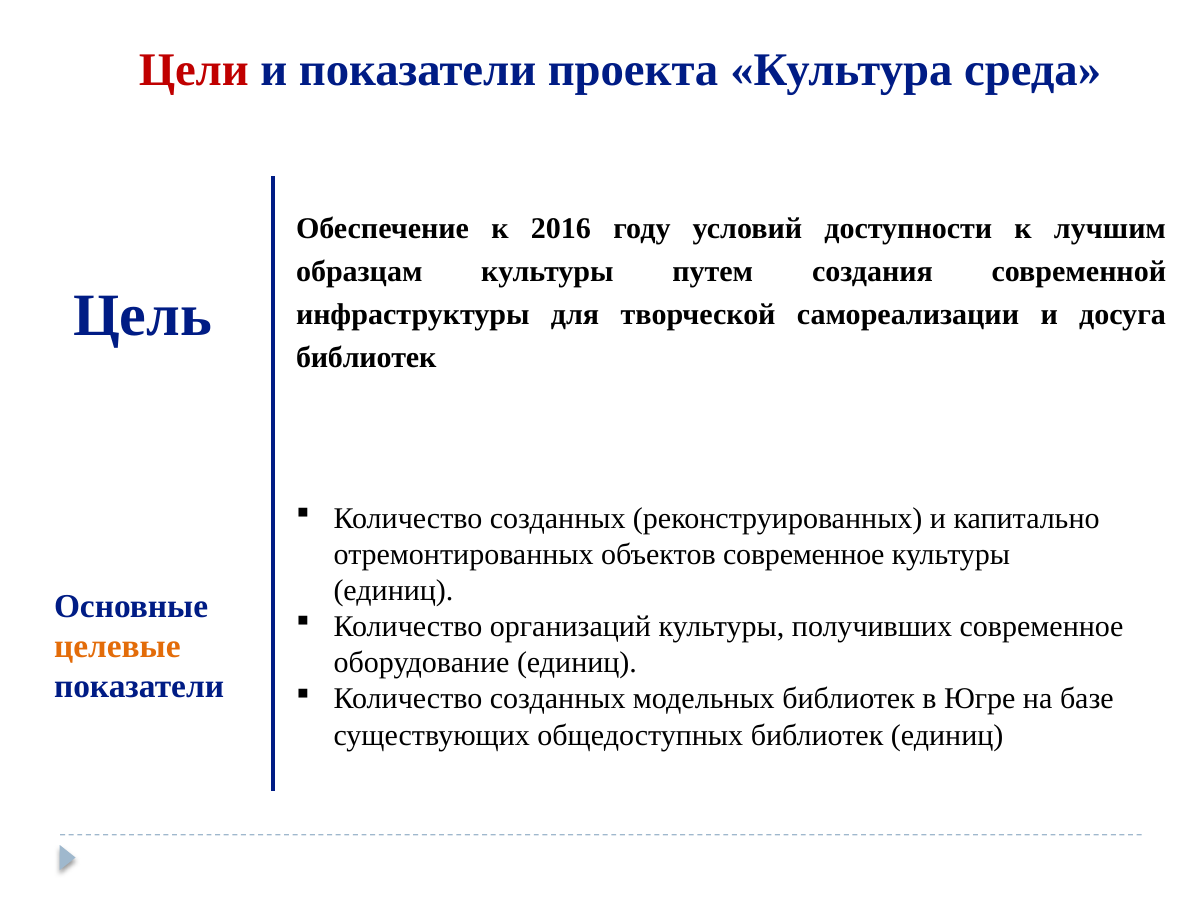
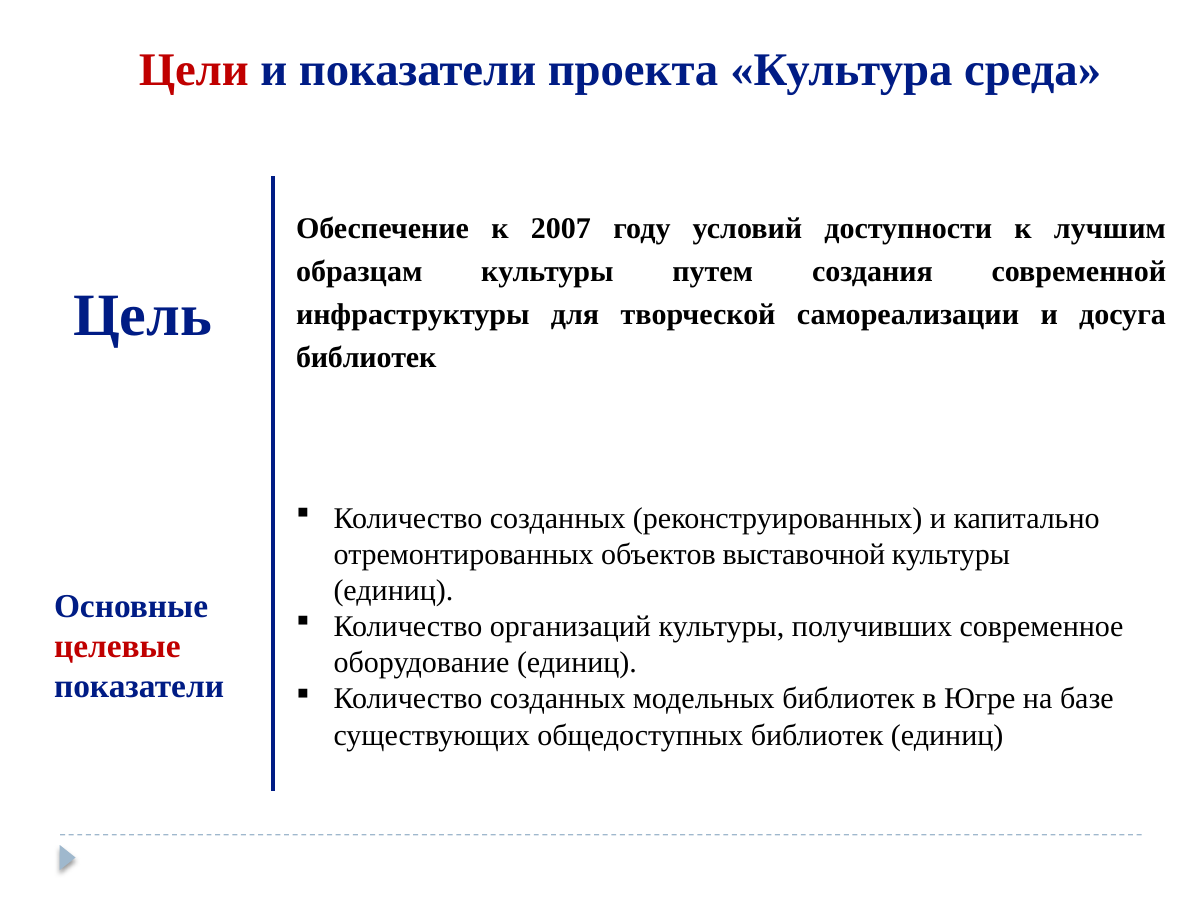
2016: 2016 -> 2007 (561, 228)
объектов современное: современное -> выставочной (804, 555)
целевые colour: orange -> red (117, 647)
